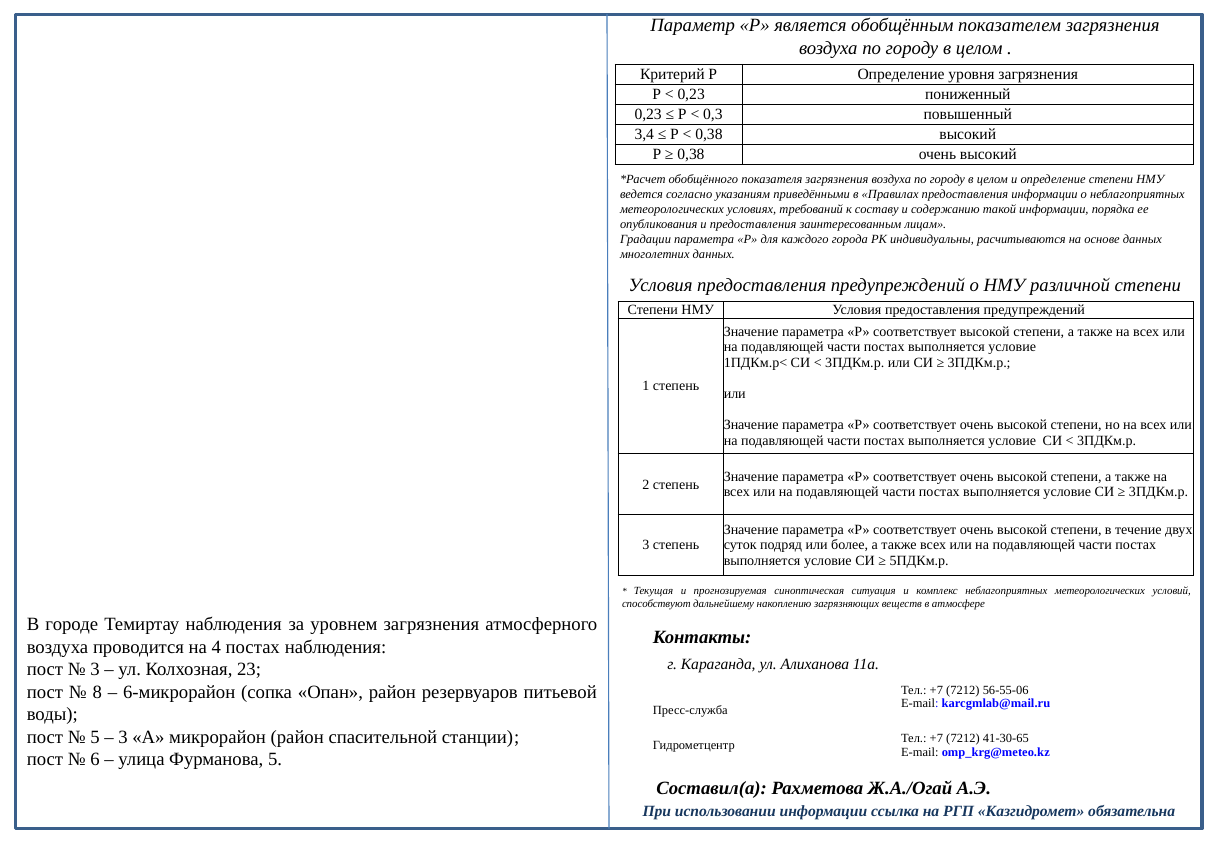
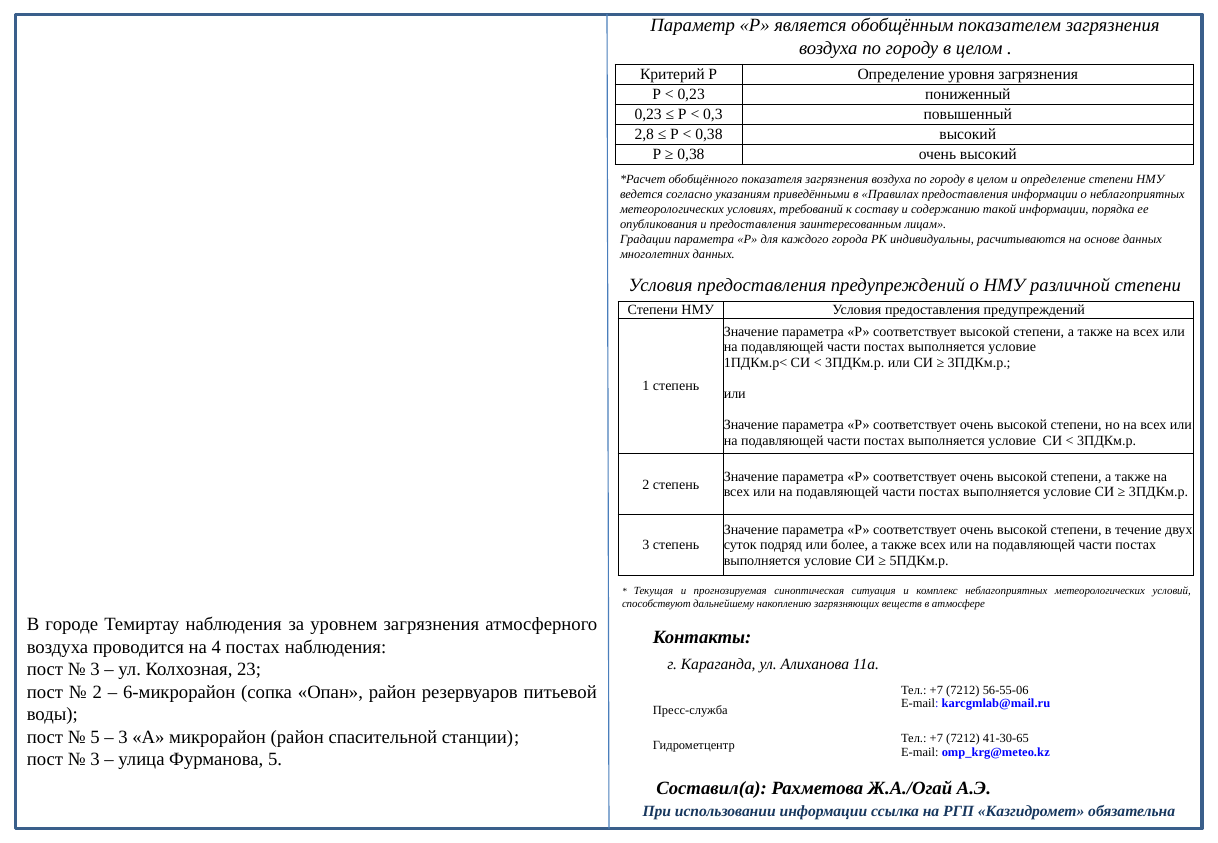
3,4: 3,4 -> 2,8 (644, 134)
8: 8 -> 2 (97, 692)
6: 6 -> 3 (95, 760)
